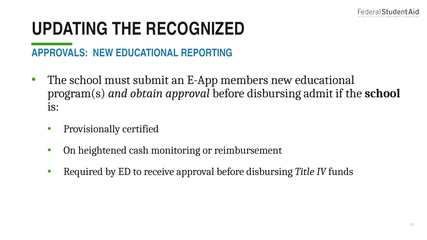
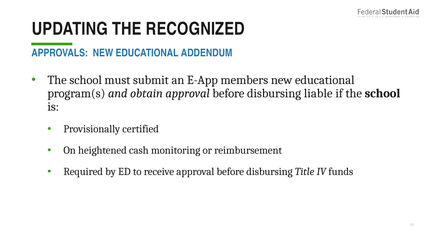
REPORTING: REPORTING -> ADDENDUM (207, 53)
admit: admit -> liable (318, 94)
